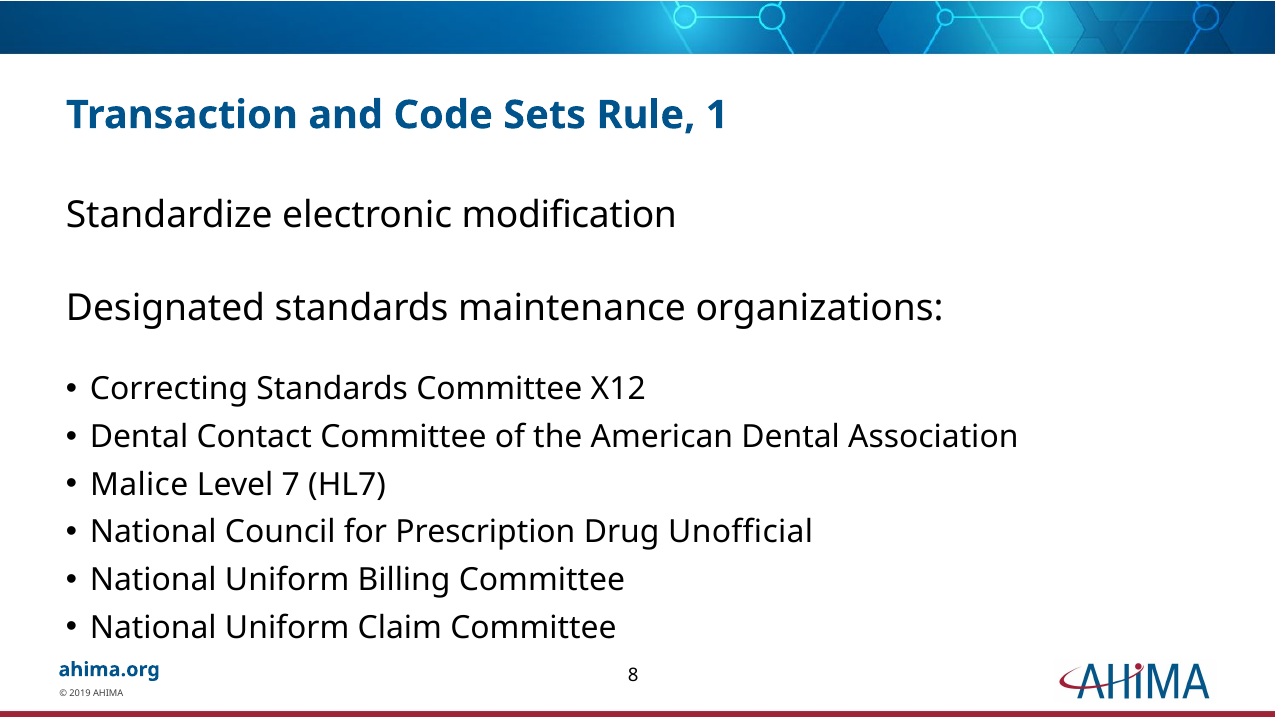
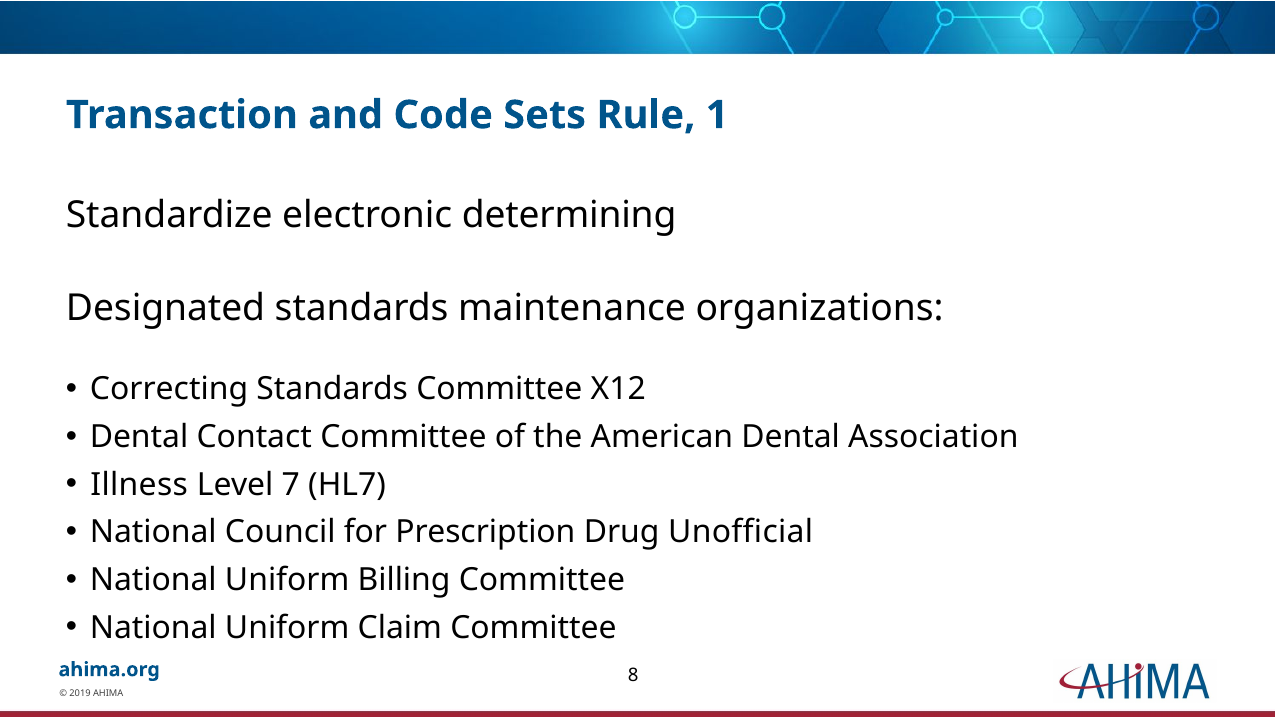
modification: modification -> determining (569, 216)
Malice: Malice -> Illness (139, 485)
